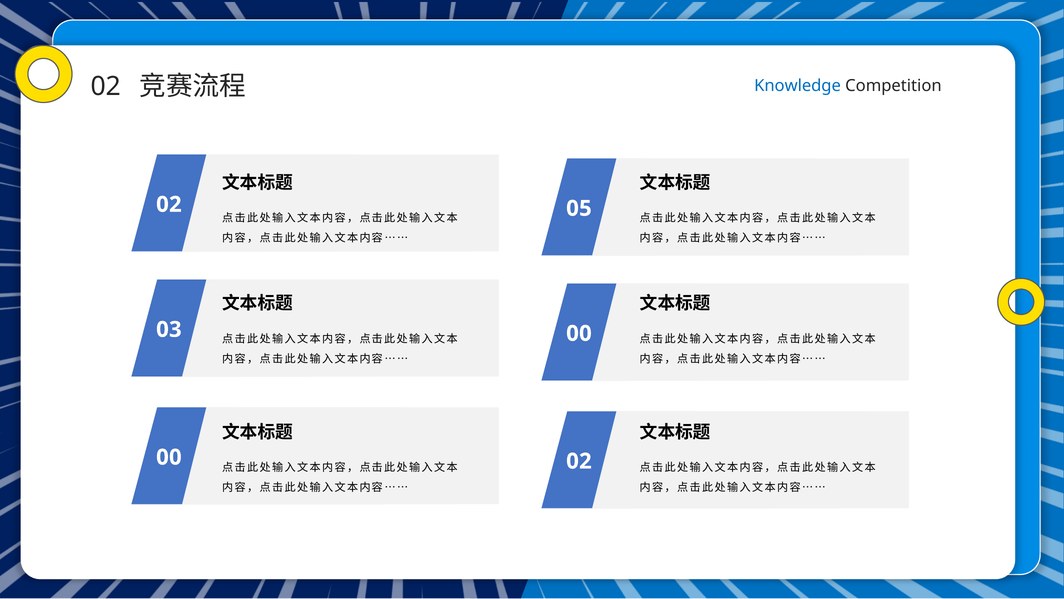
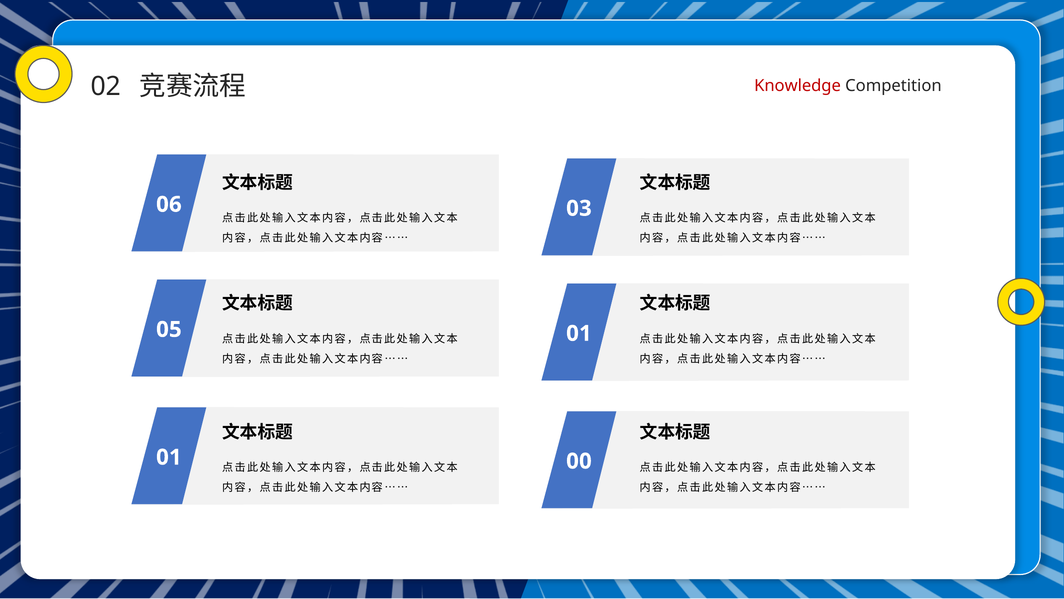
Knowledge colour: blue -> red (798, 86)
2: 2 -> 6 (175, 204)
5: 5 -> 3 (585, 208)
3: 3 -> 5 (175, 329)
0: 0 -> 1 (585, 333)
0: 0 -> 1 (175, 457)
2: 2 -> 0 (585, 461)
